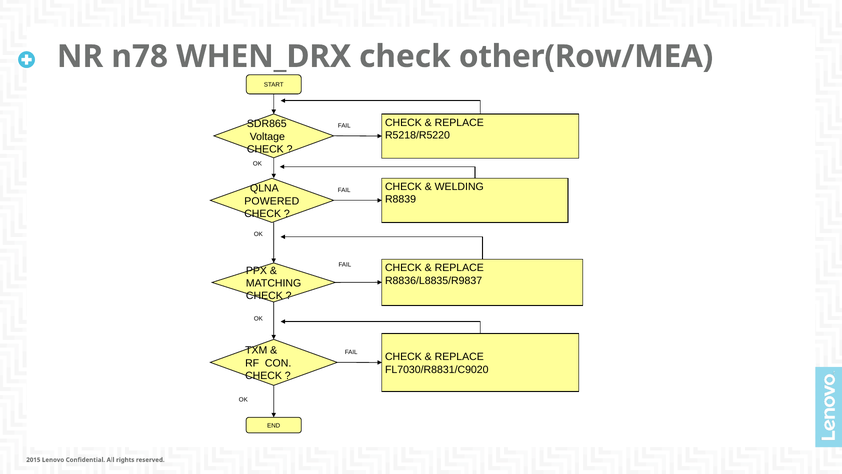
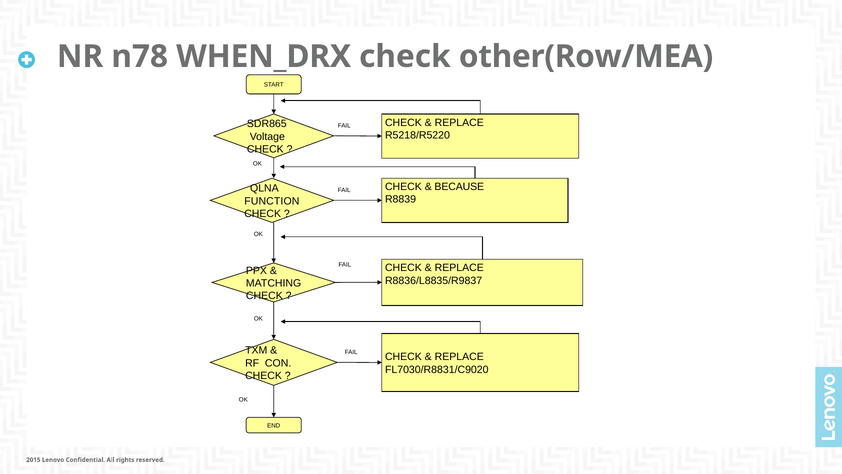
WELDING: WELDING -> BECAUSE (459, 187)
POWERED: POWERED -> FUNCTION (272, 201)
